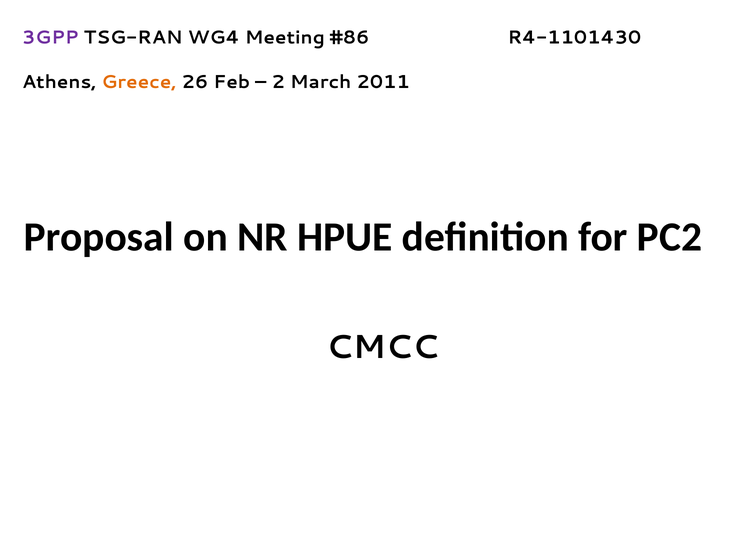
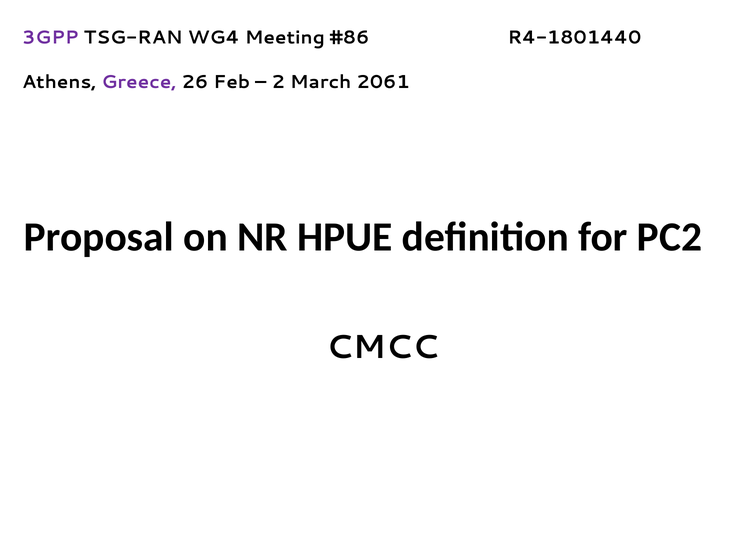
R4-1101430: R4-1101430 -> R4-1801440 (574, 37)
Greece colour: orange -> purple (139, 82)
2011: 2011 -> 2061 (383, 82)
